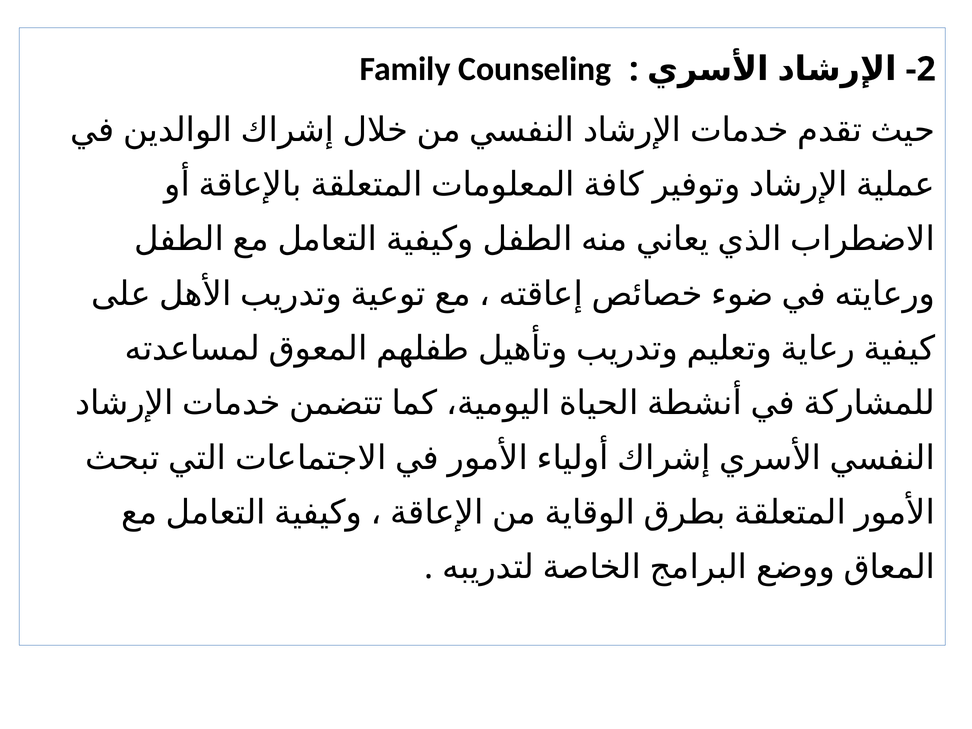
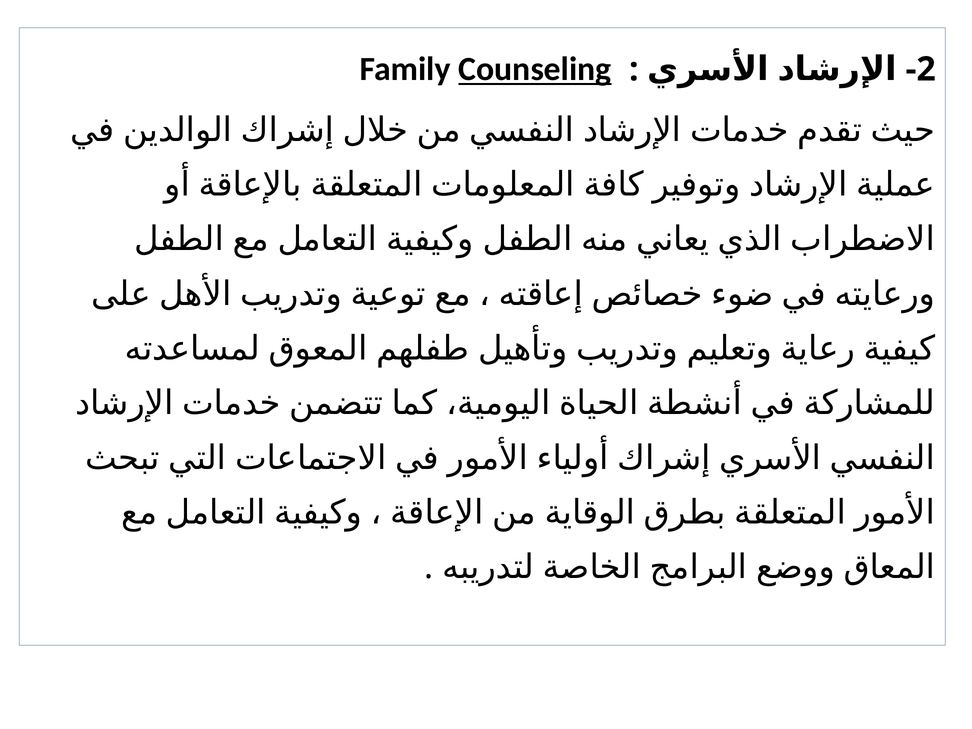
Counseling underline: none -> present (535, 69)
